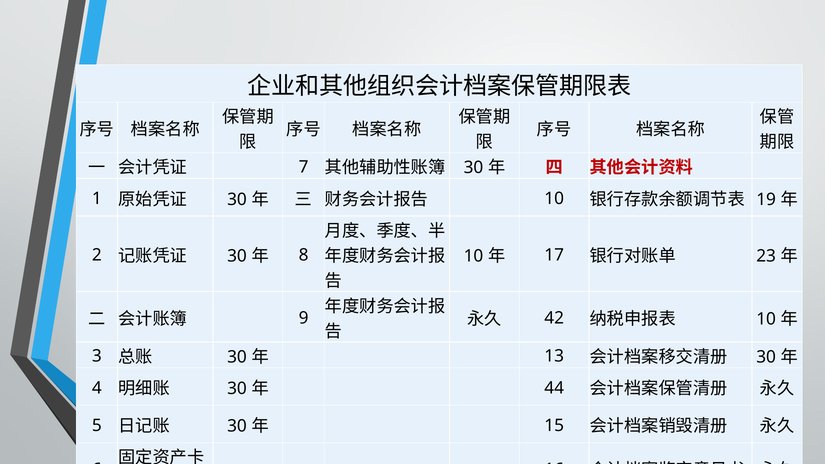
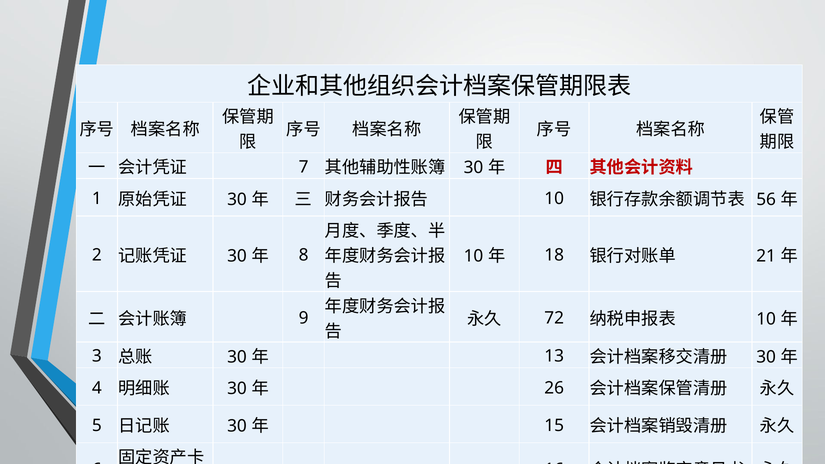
19: 19 -> 56 (766, 199)
17: 17 -> 18 (554, 255)
23: 23 -> 21 (766, 256)
42: 42 -> 72 (554, 318)
44: 44 -> 26 (554, 388)
